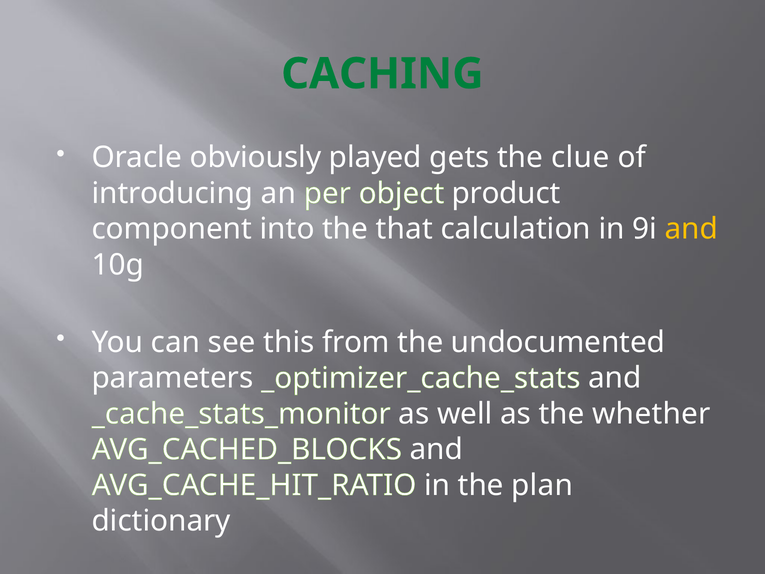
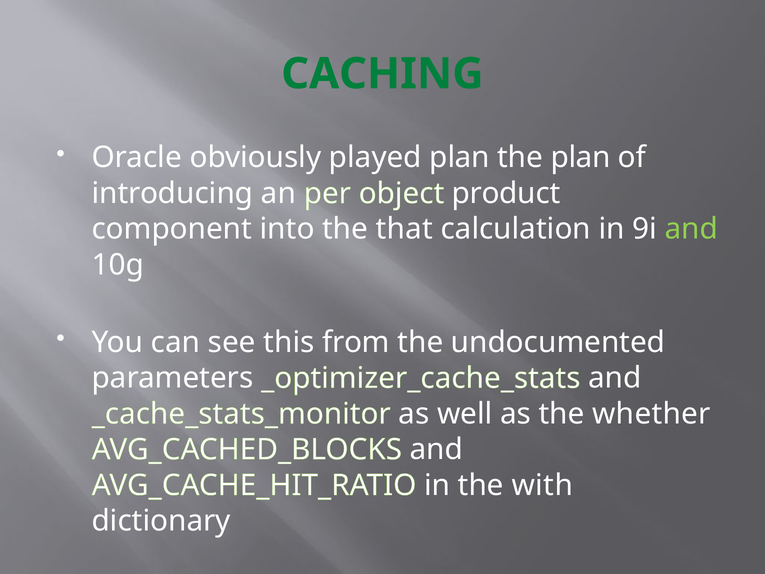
played gets: gets -> plan (460, 158)
the clue: clue -> plan (581, 158)
and colour: yellow -> light green (691, 229)
plan: plan -> with (542, 485)
